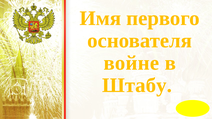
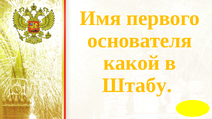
войне: войне -> какой (131, 63)
